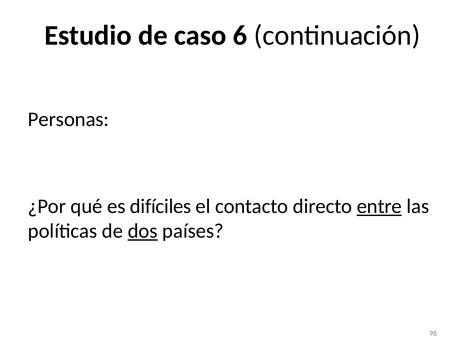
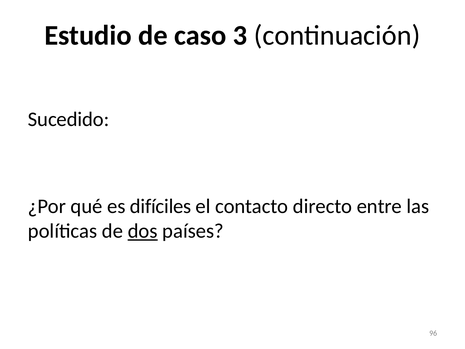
6: 6 -> 3 (240, 35)
Personas: Personas -> Sucedido (69, 119)
entre underline: present -> none (379, 206)
